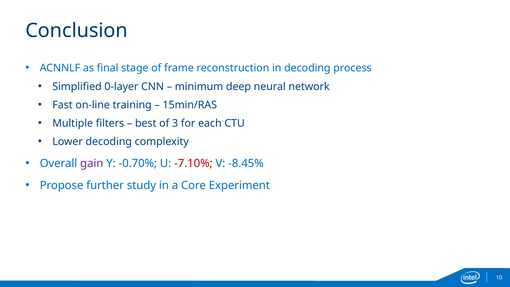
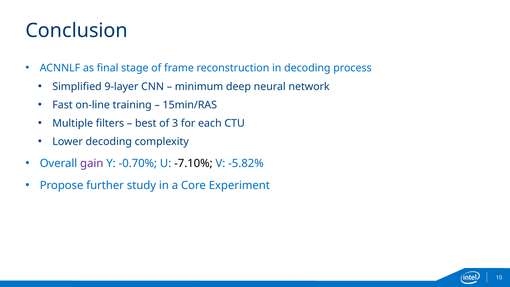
0-layer: 0-layer -> 9-layer (121, 86)
-7.10% colour: red -> black (193, 163)
-8.45%: -8.45% -> -5.82% (246, 163)
